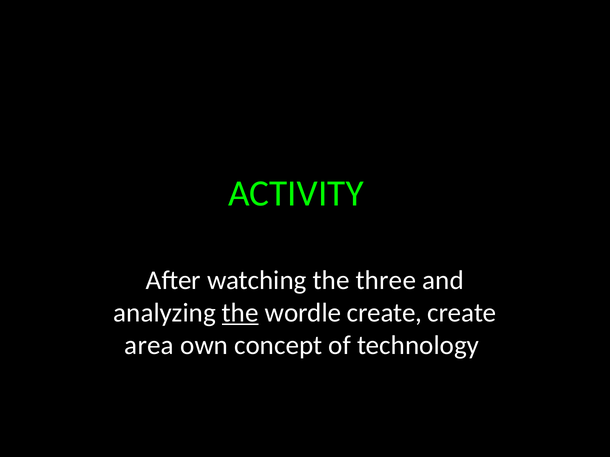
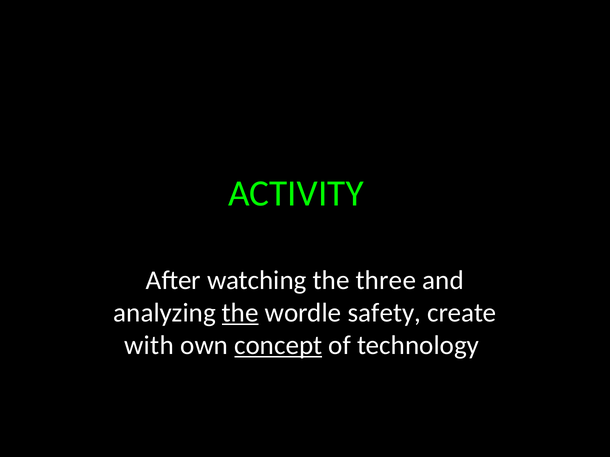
wordle create: create -> safety (384, 313)
area: area -> with (149, 346)
concept underline: none -> present (278, 346)
